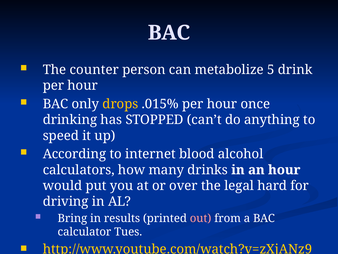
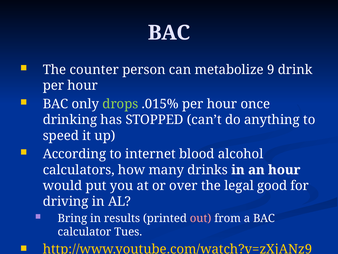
5: 5 -> 9 (271, 70)
drops colour: yellow -> light green (120, 104)
hard: hard -> good (272, 185)
